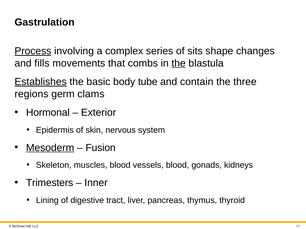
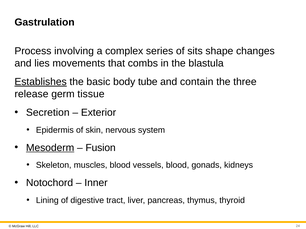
Process underline: present -> none (33, 51)
fills: fills -> lies (42, 63)
the underline: present -> none (179, 63)
regions: regions -> release (31, 94)
clams: clams -> tissue (91, 94)
Hormonal: Hormonal -> Secretion (48, 113)
Trimesters: Trimesters -> Notochord (50, 183)
